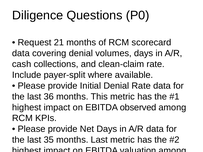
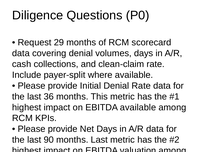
21: 21 -> 29 (59, 43)
EBITDA observed: observed -> available (138, 108)
35: 35 -> 90 (49, 140)
